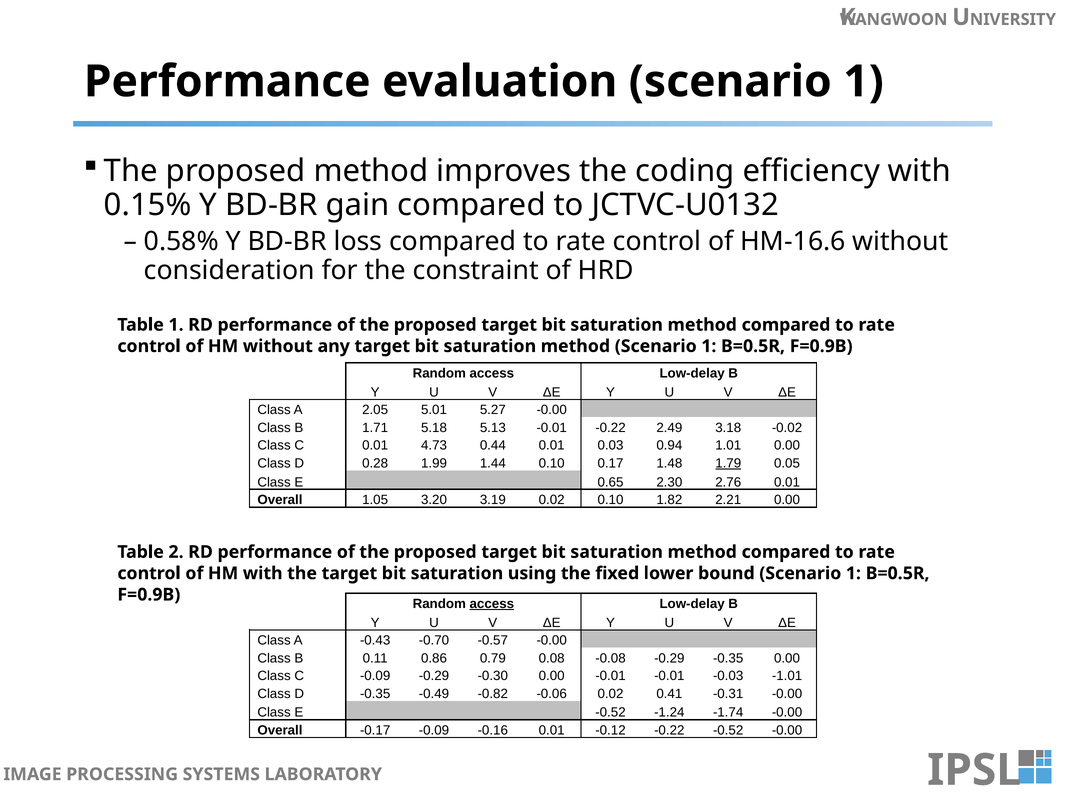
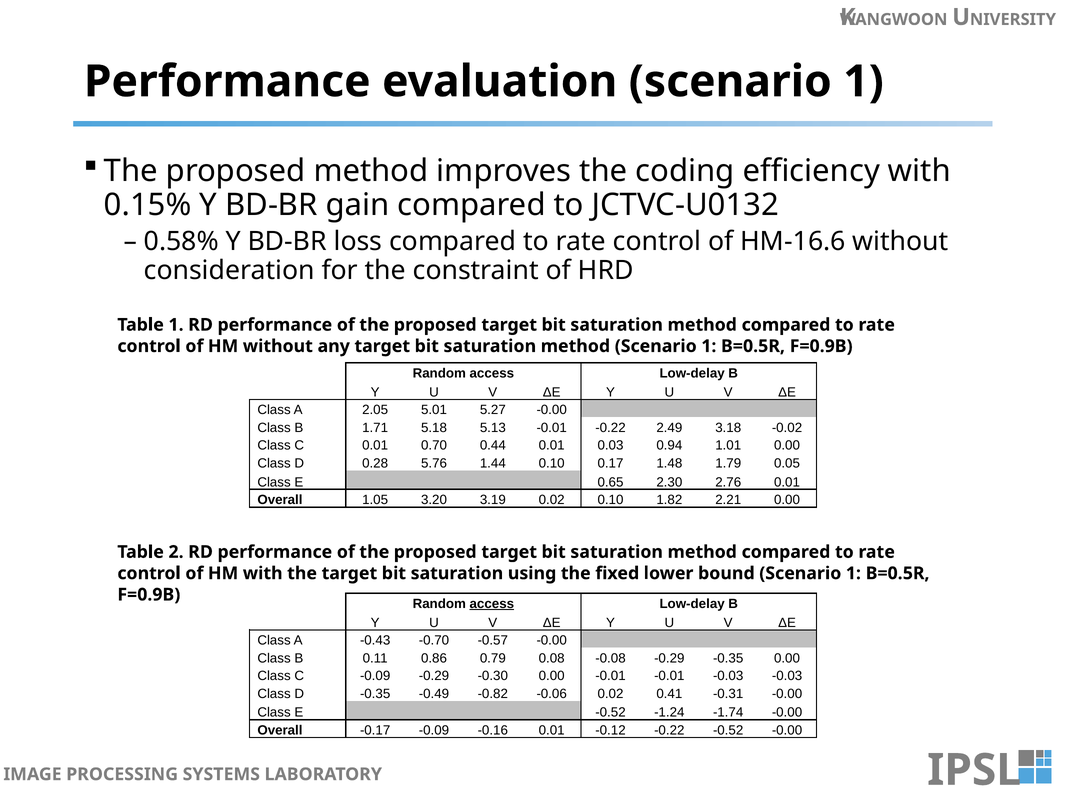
4.73: 4.73 -> 0.70 (434, 445)
1.99: 1.99 -> 5.76 (434, 463)
1.79 underline: present -> none (728, 463)
-0.03 -1.01: -1.01 -> -0.03 (787, 675)
